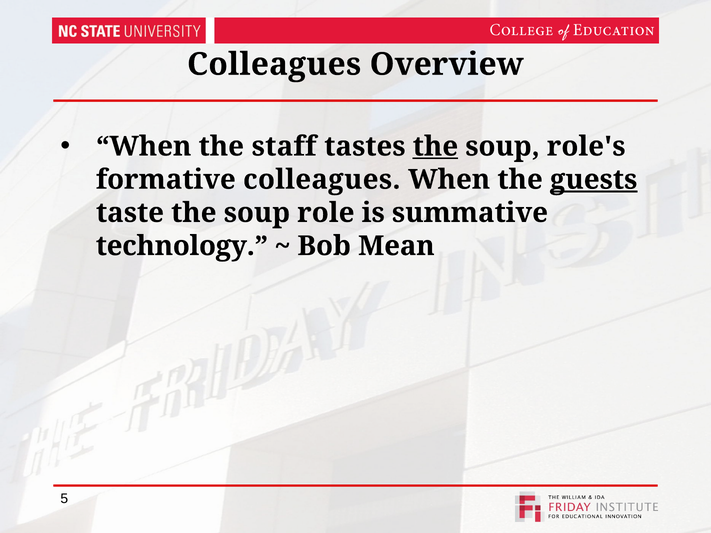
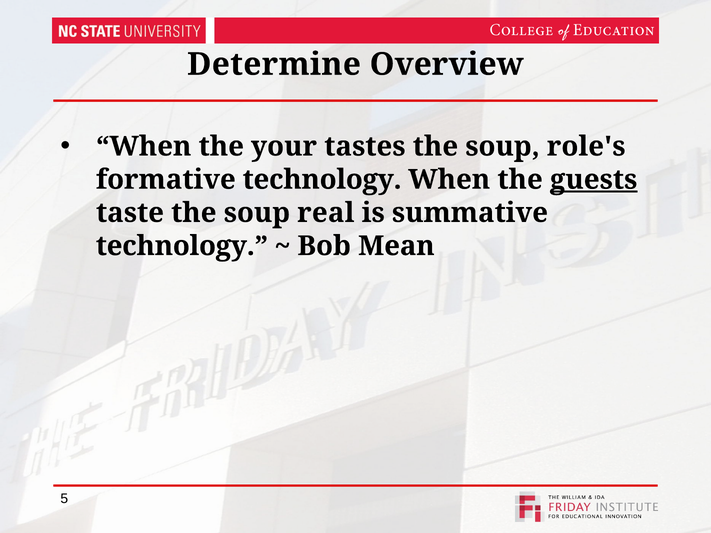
Colleagues: Colleagues -> Determine (274, 64)
staff: staff -> your (284, 147)
the underline: present -> none (435, 147)
formative colleagues: colleagues -> technology (322, 180)
role: role -> real (326, 213)
